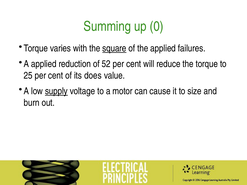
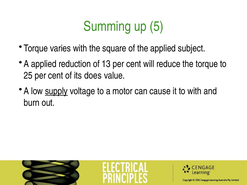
0: 0 -> 5 (157, 26)
square underline: present -> none (114, 48)
failures: failures -> subject (192, 48)
52: 52 -> 13 (106, 64)
to size: size -> with (195, 91)
